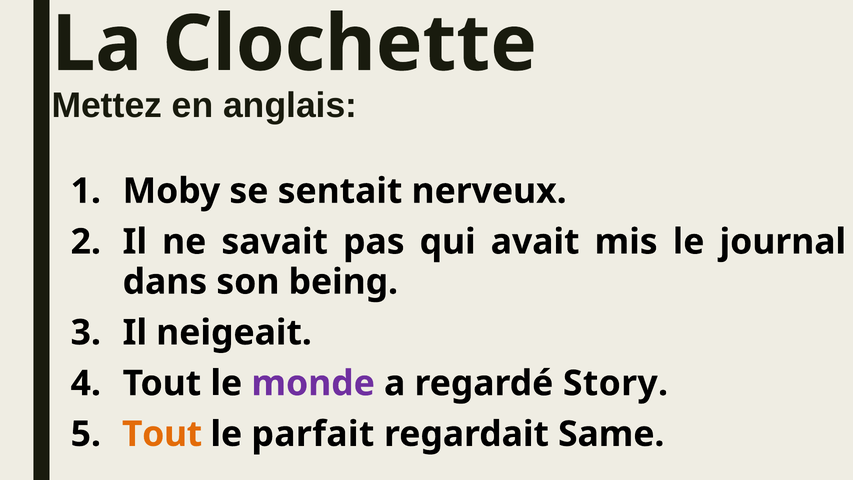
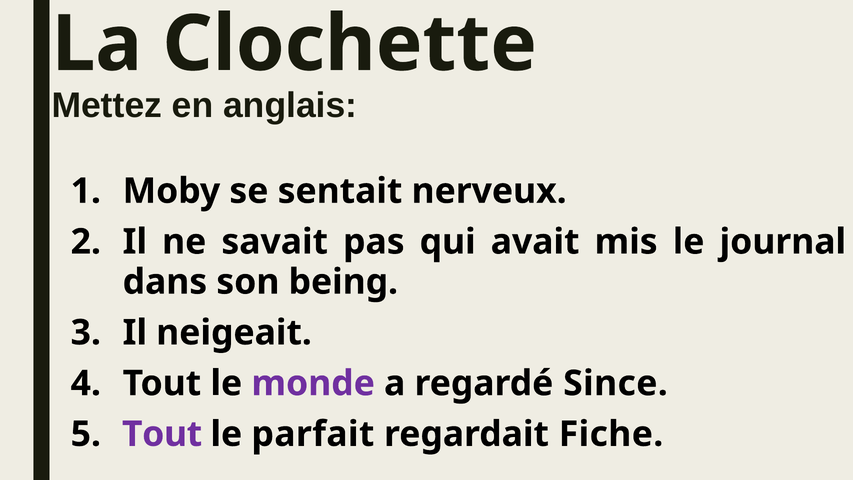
Story: Story -> Since (615, 383)
Tout colour: orange -> purple (162, 434)
Same: Same -> Fiche (611, 434)
